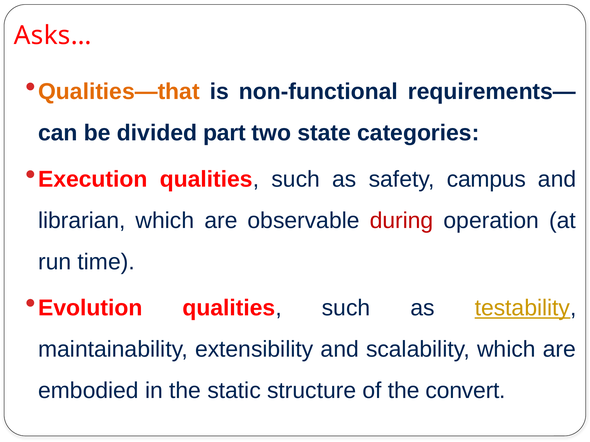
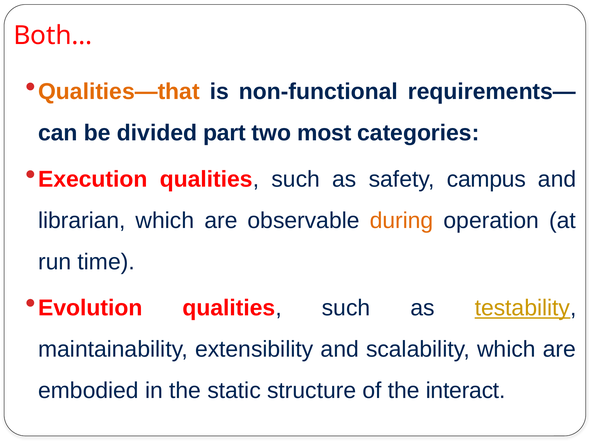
Asks…: Asks… -> Both… (53, 36)
state: state -> most (324, 133)
during colour: red -> orange (402, 221)
convert: convert -> interact (466, 391)
